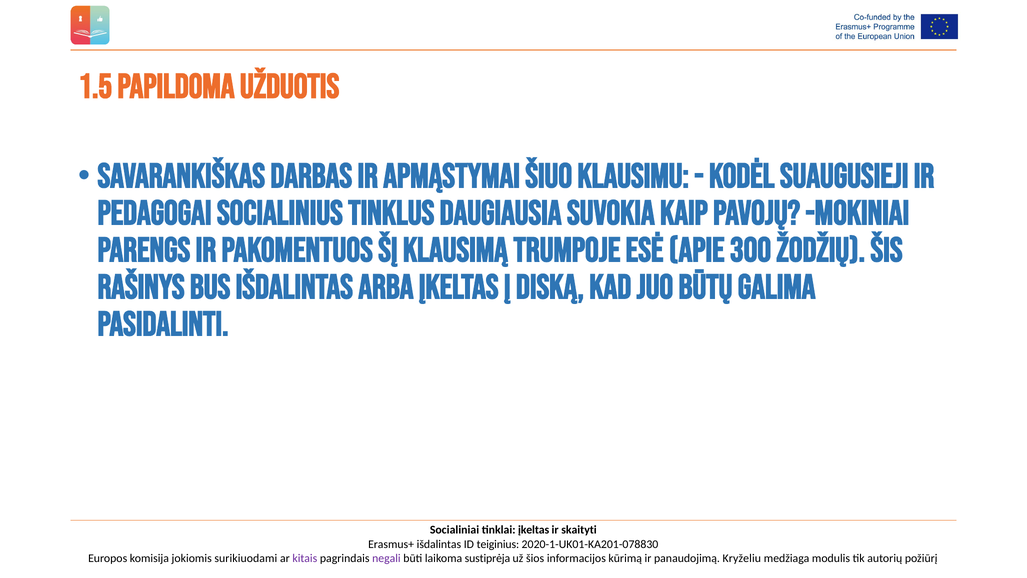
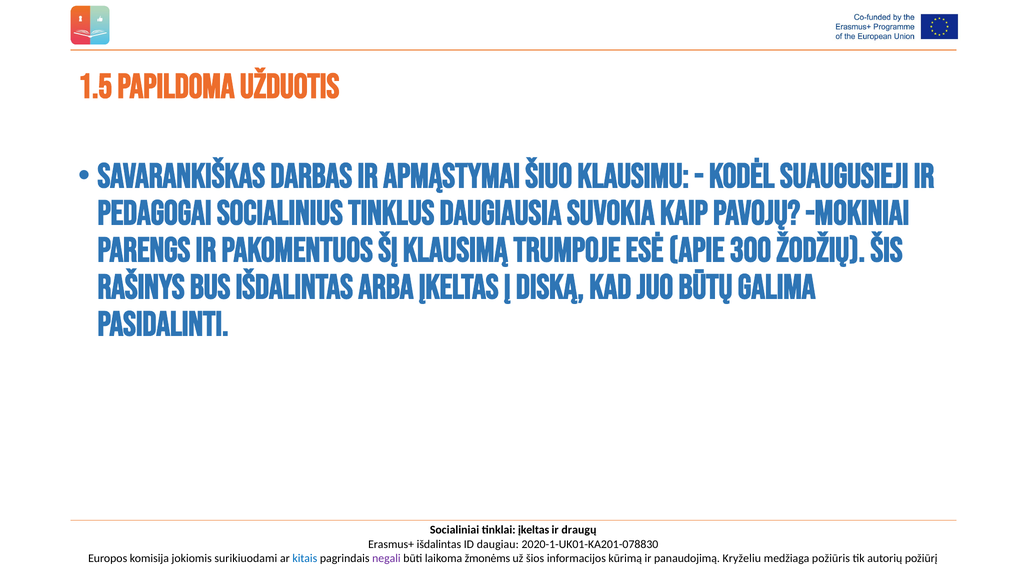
skaityti: skaityti -> draugų (579, 530)
teiginius: teiginius -> daugiau (498, 544)
kitais colour: purple -> blue (305, 558)
sustiprėja: sustiprėja -> žmonėms (487, 558)
modulis: modulis -> požiūris (831, 558)
